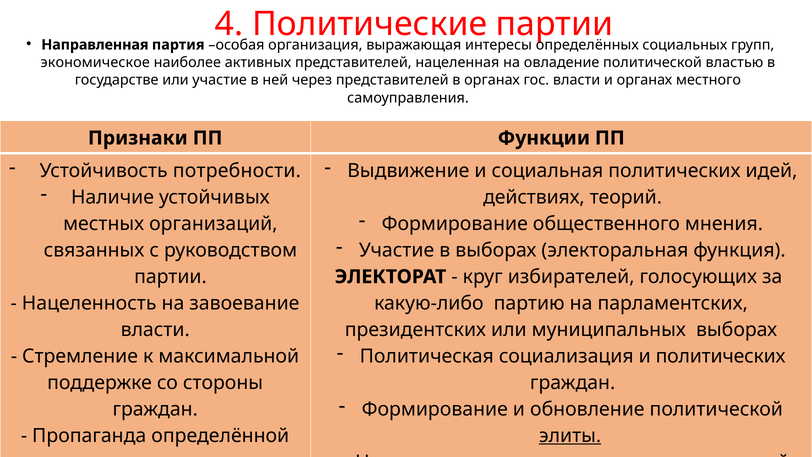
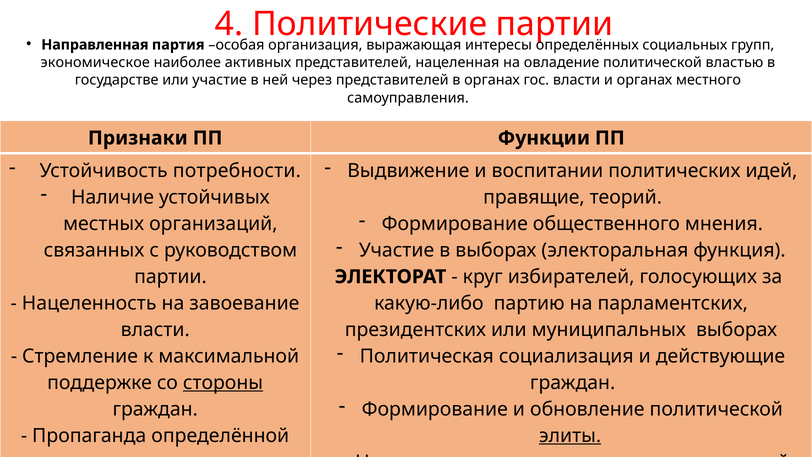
социальная: социальная -> воспитании (547, 171)
действиях: действиях -> правящие (534, 197)
и политических: политических -> действующие (721, 356)
стороны underline: none -> present (223, 383)
